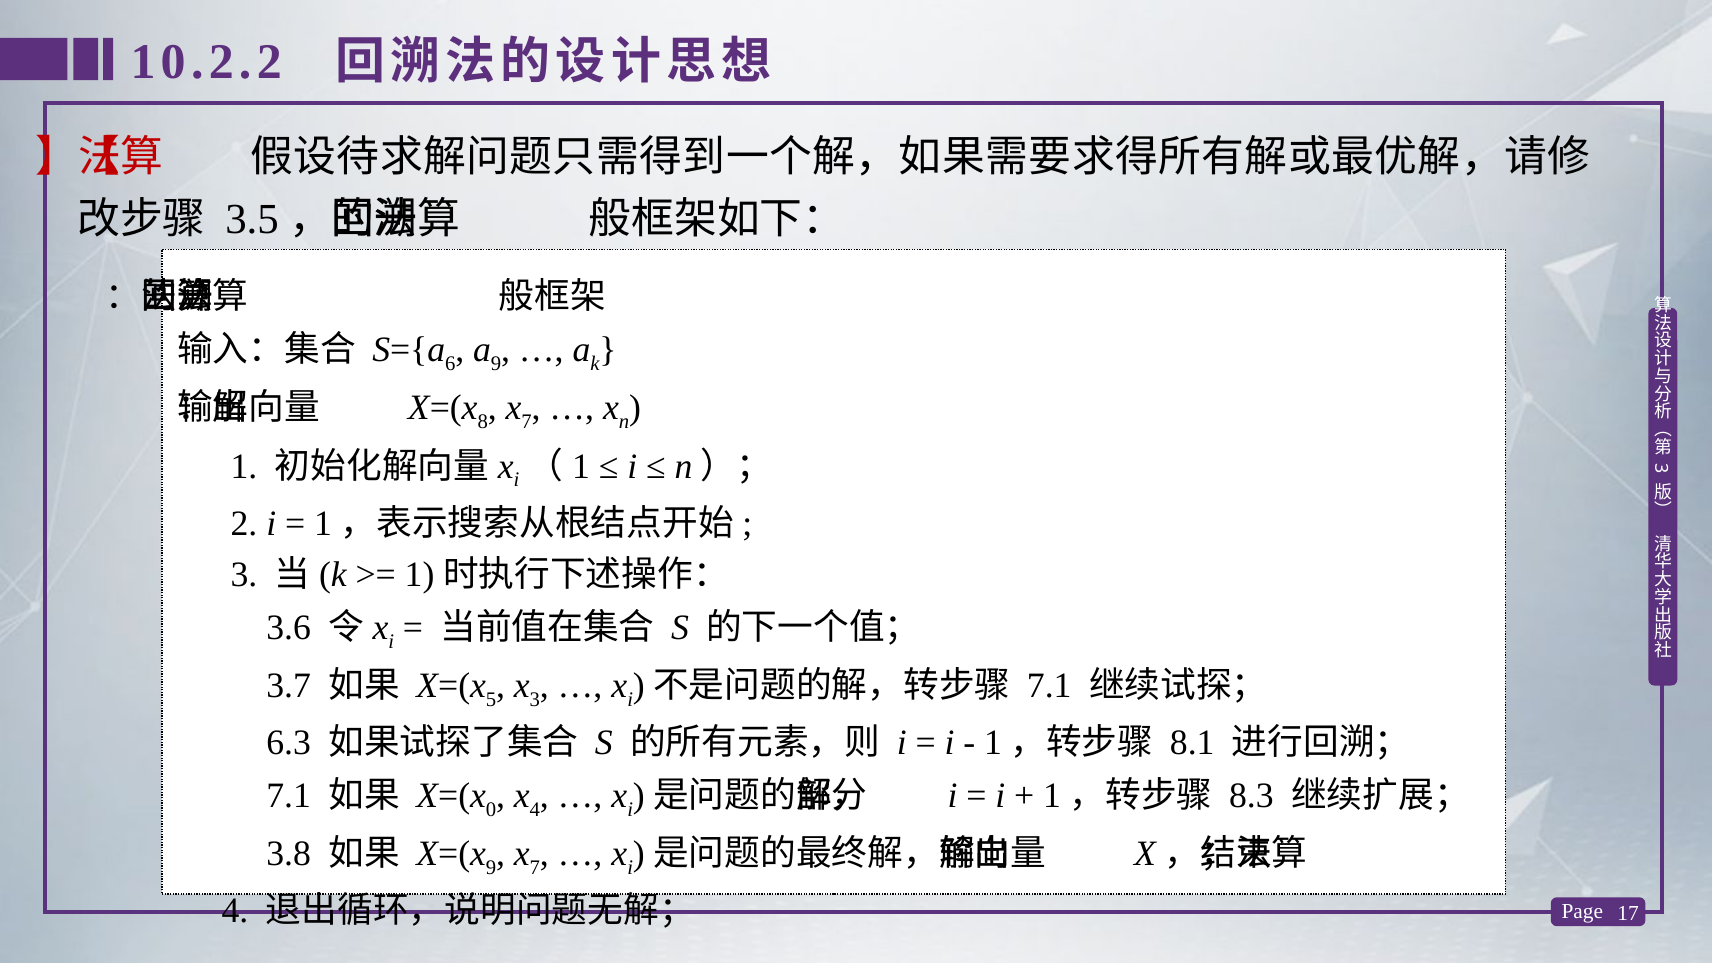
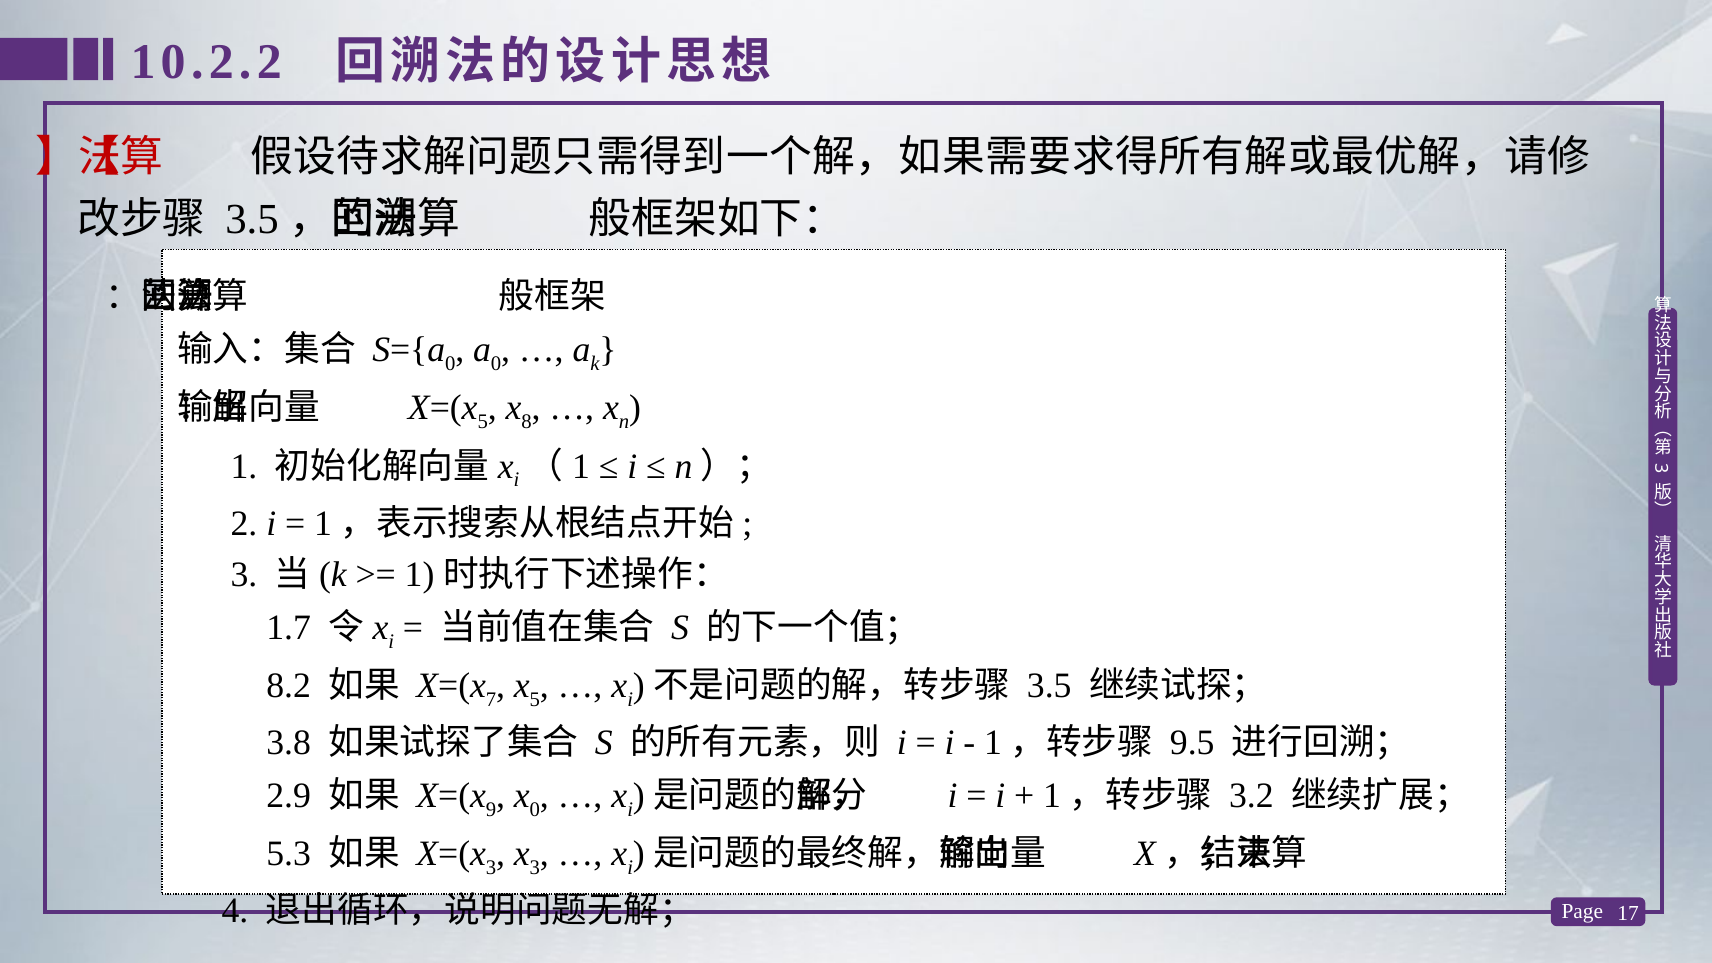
6: 6 -> 0 (450, 363)
9: 9 -> 0 (496, 363)
8: 8 -> 5 (483, 422)
7: 7 -> 8 (527, 422)
3.6: 3.6 -> 1.7 (289, 627)
3.7: 3.7 -> 8.2 (289, 686)
5: 5 -> 7 (491, 700)
3: 3 -> 5 (535, 700)
7.1: 7.1 -> 3.5 (1049, 686)
6.3: 6.3 -> 3.8 (289, 743)
8.1: 8.1 -> 9.5 (1192, 743)
7.1: 7.1 -> 2.9 (289, 795)
0: 0 -> 9 (491, 809)
4: 4 -> 0 (535, 809)
8.3: 8.3 -> 3.2 (1251, 795)
3.8: 3.8 -> 5.3 (289, 854)
9: 9 -> 3 (491, 868)
7: 7 -> 3 (535, 868)
